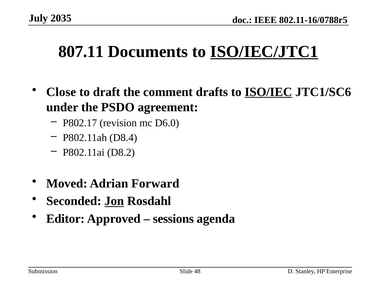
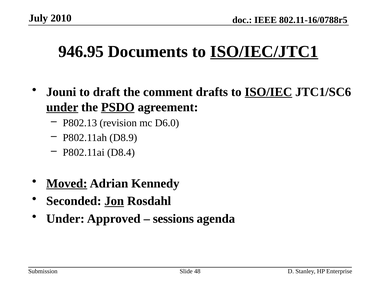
2035: 2035 -> 2010 (61, 18)
807.11: 807.11 -> 946.95 (81, 51)
Close: Close -> Jouni (61, 92)
under underline: none -> present (62, 107)
PSDO underline: none -> present (118, 107)
P802.17: P802.17 -> P802.13 (80, 123)
D8.4: D8.4 -> D8.9 (123, 138)
D8.2: D8.2 -> D8.4 (121, 152)
Moved underline: none -> present (67, 183)
Forward: Forward -> Kennedy (155, 183)
Editor: Editor -> Under (65, 219)
